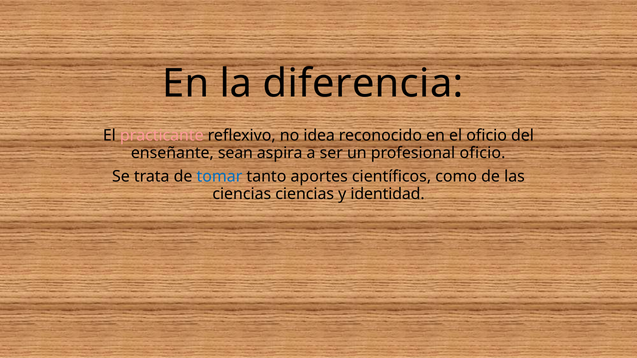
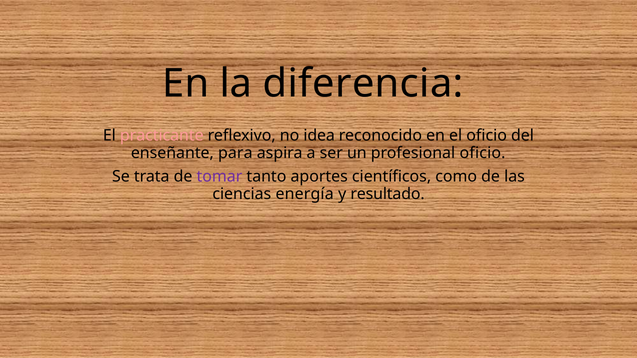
sean: sean -> para (235, 153)
tomar colour: blue -> purple (219, 177)
ciencias ciencias: ciencias -> energía (305, 194)
identidad: identidad -> resultado (388, 194)
